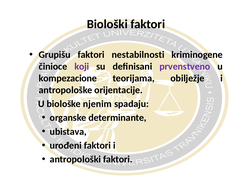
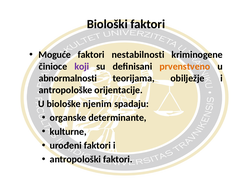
Grupišu: Grupišu -> Moguće (55, 55)
prvenstveno colour: purple -> orange (185, 66)
kompezacione: kompezacione -> abnormalnosti (68, 78)
ubistava: ubistava -> kulturne (68, 132)
